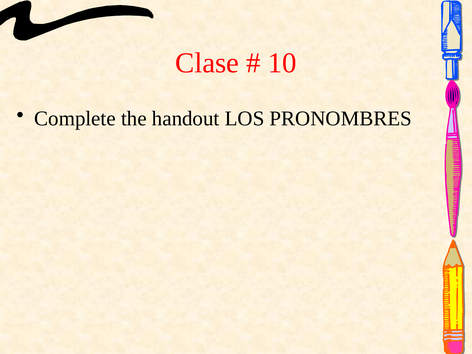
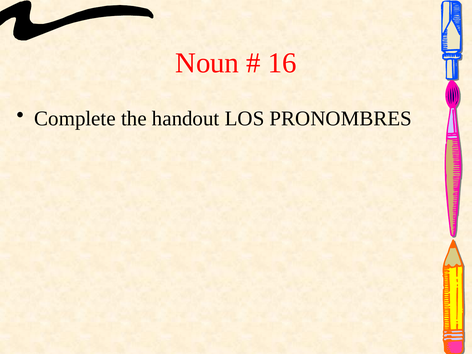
Clase: Clase -> Noun (207, 63)
10: 10 -> 16 (282, 63)
